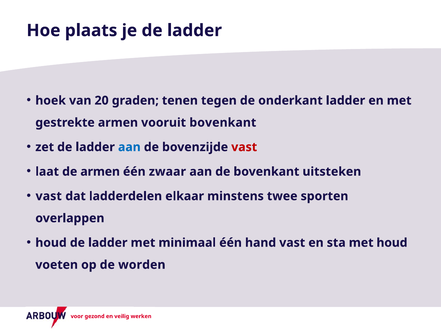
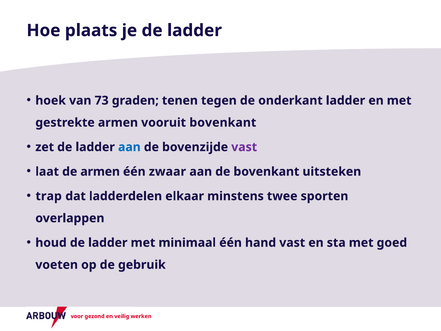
20: 20 -> 73 (102, 100)
vast colour: red -> purple (244, 147)
vast: vast -> trap (49, 196)
met houd: houd -> goed (392, 243)
worden: worden -> gebruik (142, 265)
